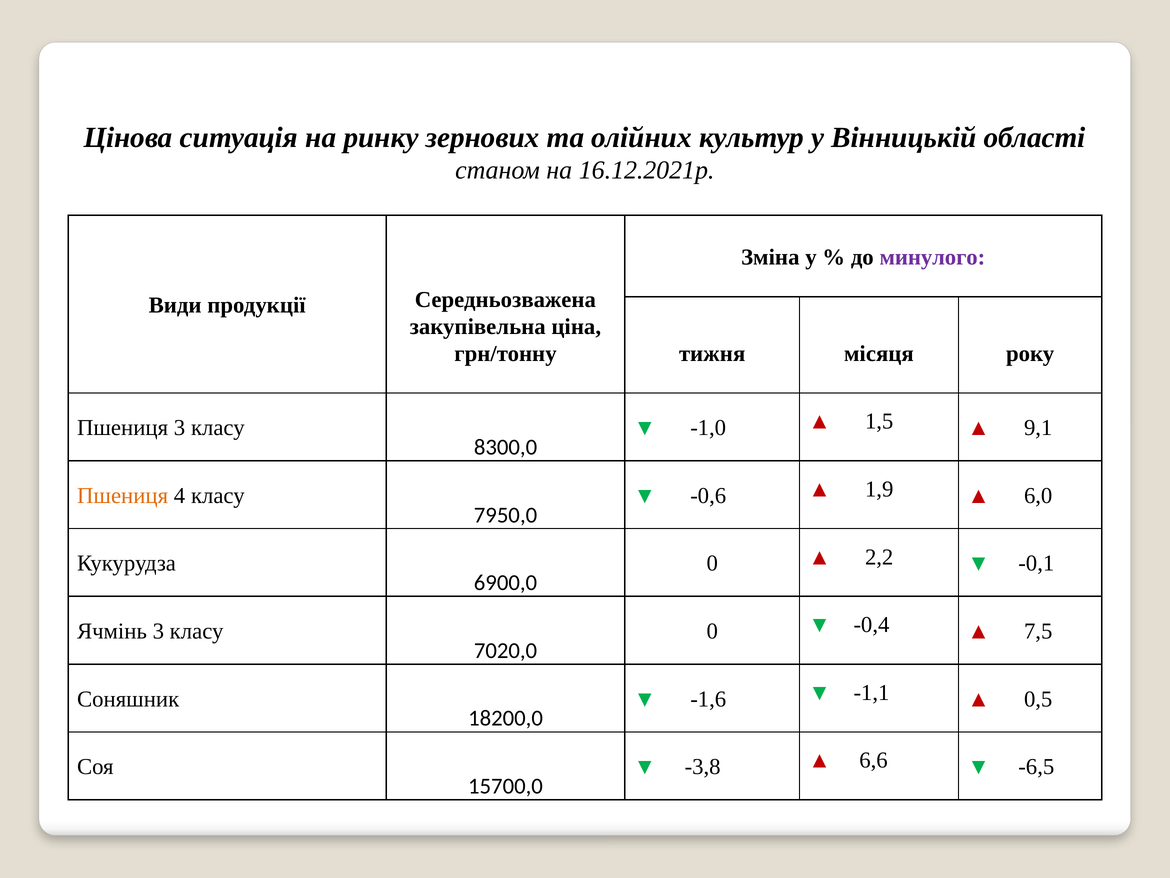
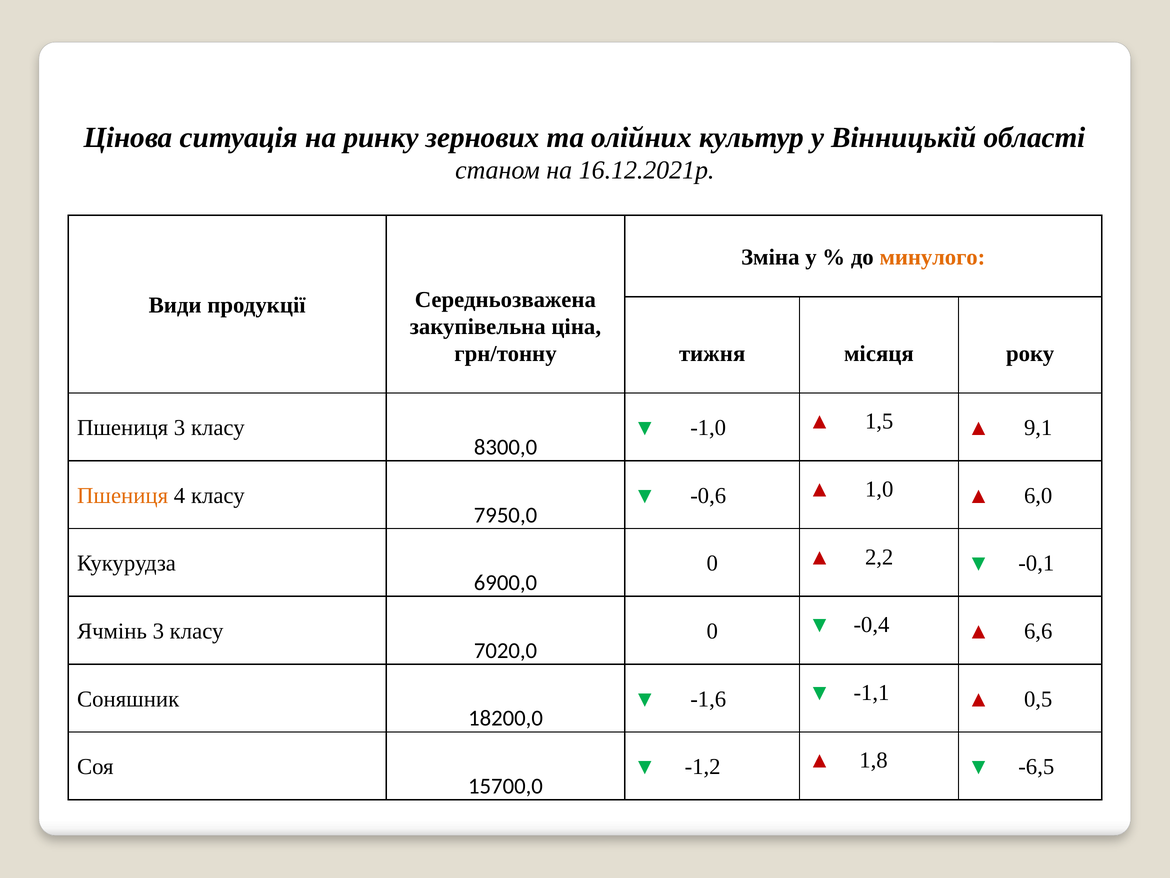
минулого colour: purple -> orange (932, 257)
1,9: 1,9 -> 1,0 (879, 489)
7,5: 7,5 -> 6,6 (1038, 631)
-3,8: -3,8 -> -1,2 (703, 766)
6,6: 6,6 -> 1,8 (874, 760)
